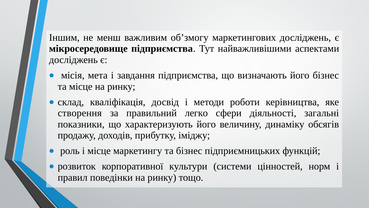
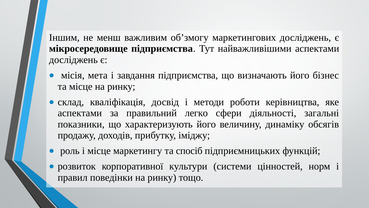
створення: створення -> аспектами (80, 113)
та бізнес: бізнес -> спосіб (189, 151)
